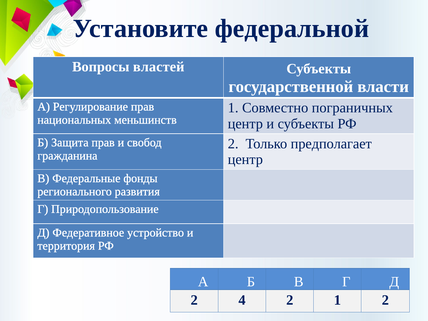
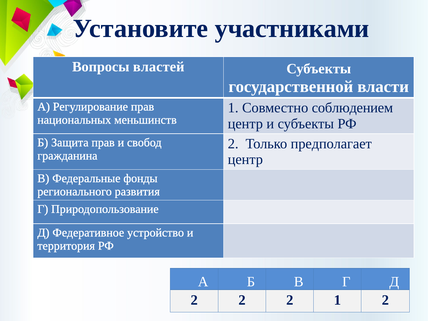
федеральной: федеральной -> участниками (292, 28)
пограничных: пограничных -> соблюдением (352, 108)
4: 4 -> 2 (242, 300)
